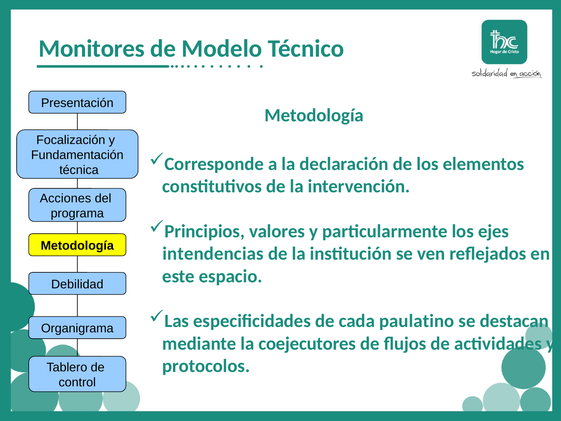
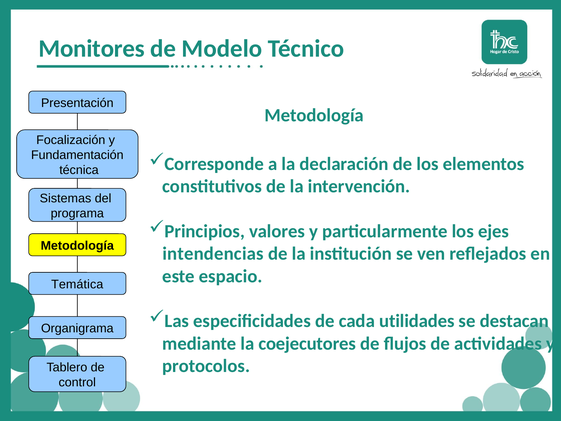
Acciones: Acciones -> Sistemas (65, 198)
Debilidad: Debilidad -> Temática (77, 284)
paulatino: paulatino -> utilidades (417, 321)
